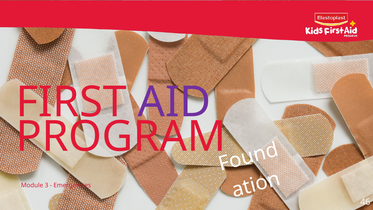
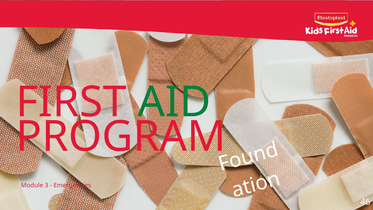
AID colour: purple -> green (174, 102)
